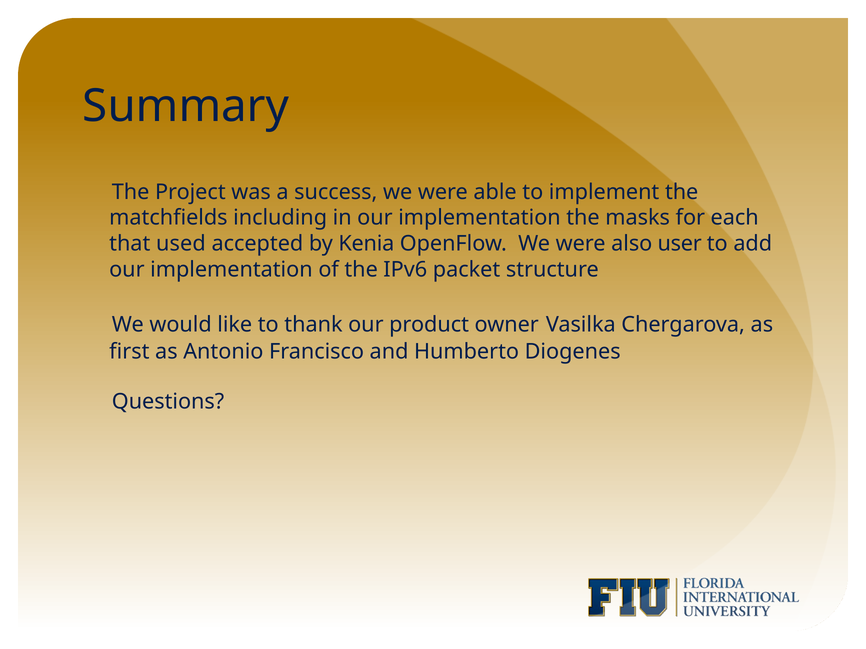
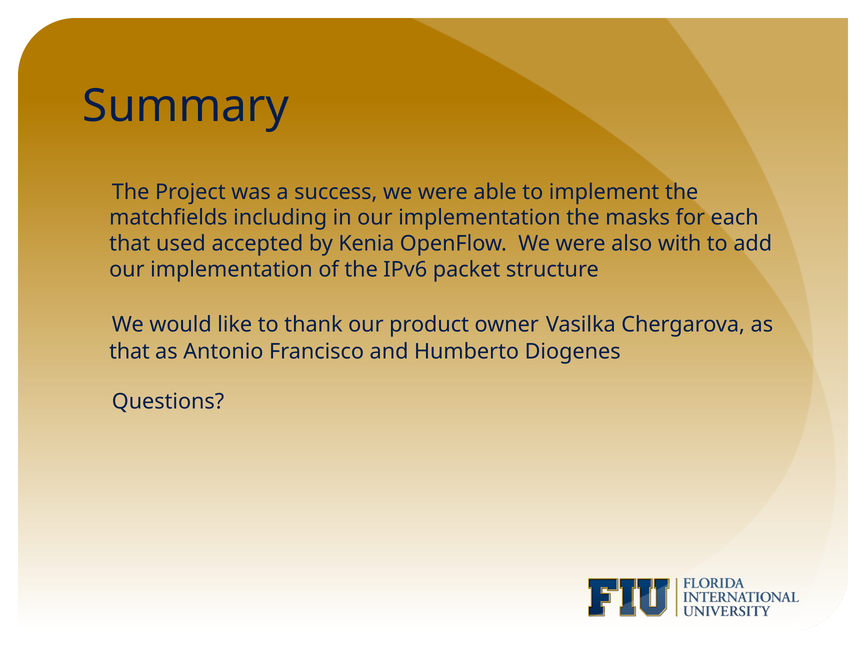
user: user -> with (680, 244)
first: first -> that (130, 352)
